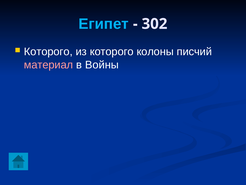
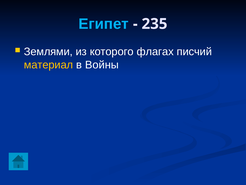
302: 302 -> 235 (154, 24)
Которого: Которого -> Землями (48, 52)
колоны: колоны -> флагах (155, 52)
материал colour: pink -> yellow (49, 65)
